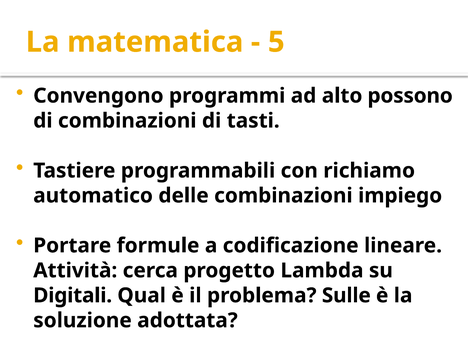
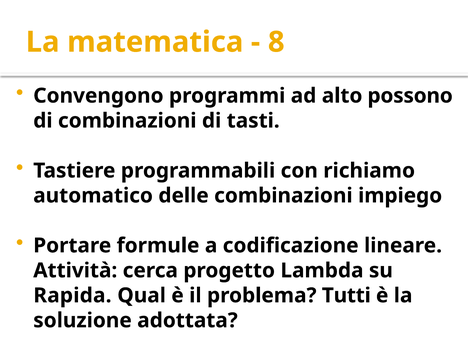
5: 5 -> 8 (276, 42)
Digitali: Digitali -> Rapida (72, 295)
Sulle: Sulle -> Tutti (346, 295)
